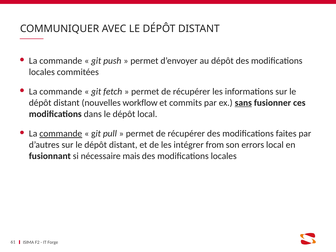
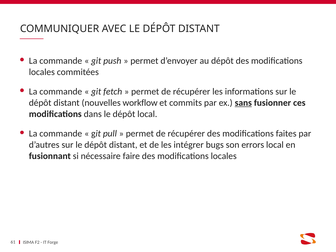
commande underline: present -> none (61, 134)
from: from -> bugs (215, 145)
mais: mais -> faire (131, 156)
